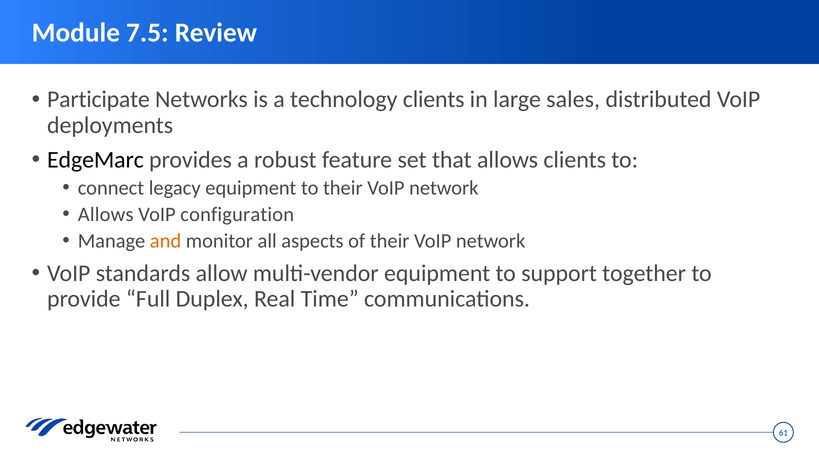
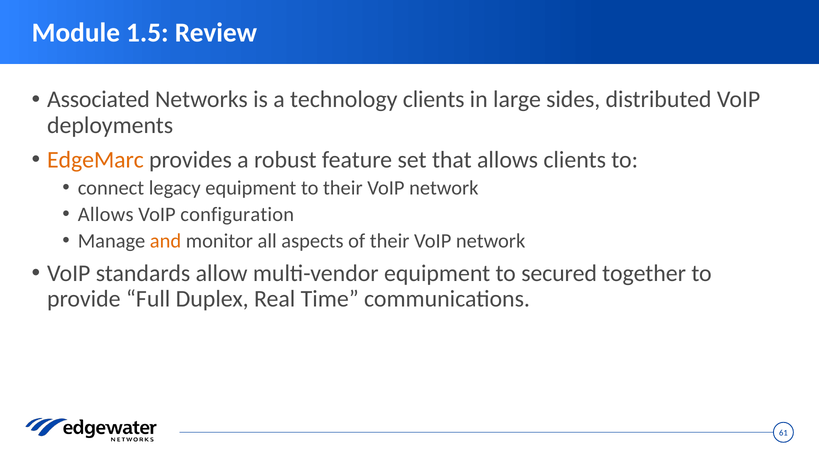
7.5: 7.5 -> 1.5 (147, 33)
Participate: Participate -> Associated (98, 100)
sales: sales -> sides (573, 100)
EdgeMarc colour: black -> orange (95, 160)
support: support -> secured (559, 273)
